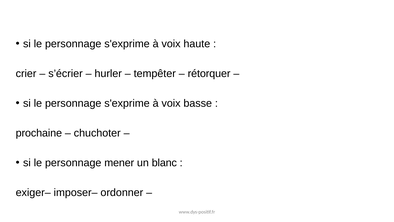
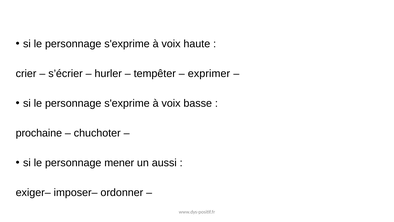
rétorquer: rétorquer -> exprimer (209, 74)
blanc: blanc -> aussi (164, 163)
